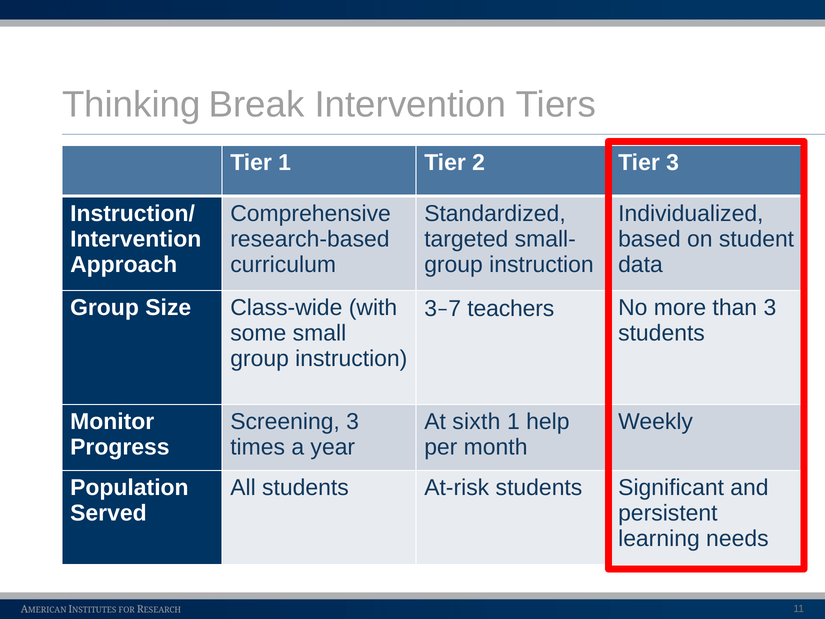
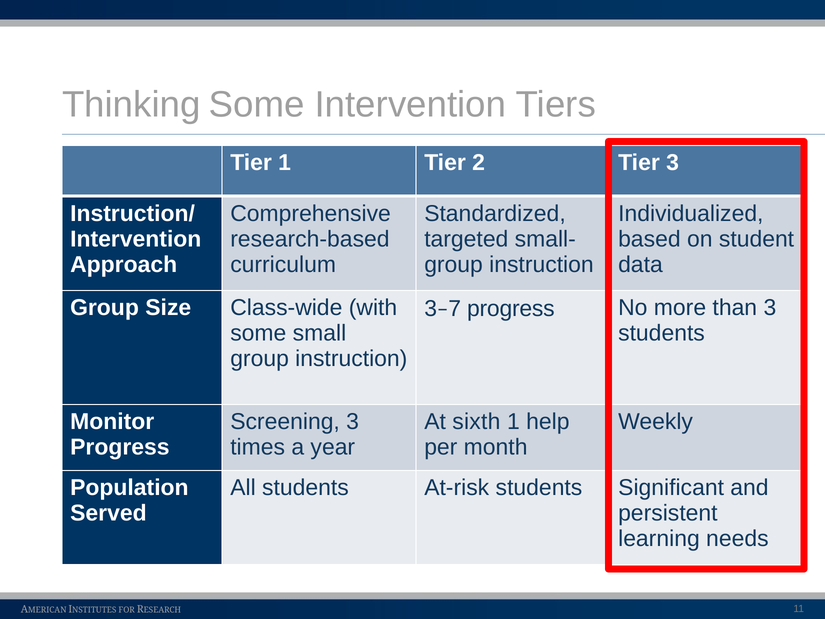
Thinking Break: Break -> Some (257, 105)
3–7 teachers: teachers -> progress (511, 309)
